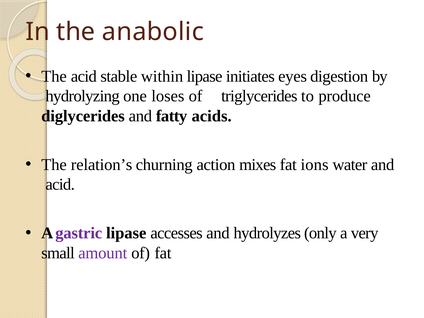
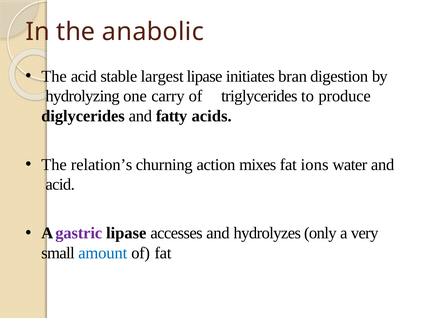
within: within -> largest (162, 76)
eyes: eyes -> bran (293, 76)
loses: loses -> carry (168, 96)
amount colour: purple -> blue (103, 253)
